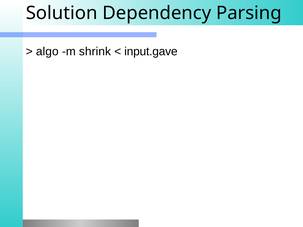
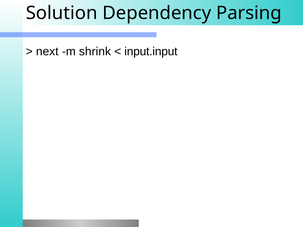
algo: algo -> next (47, 51)
input.gave: input.gave -> input.input (151, 51)
